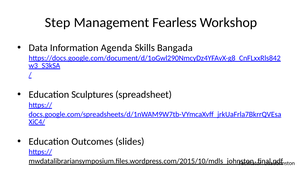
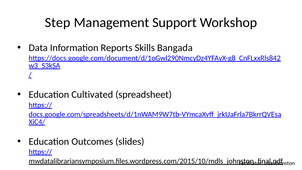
Fearless: Fearless -> Support (175, 23)
Agenda: Agenda -> Reports (117, 48)
Sculptures: Sculptures -> Cultivated (92, 95)
